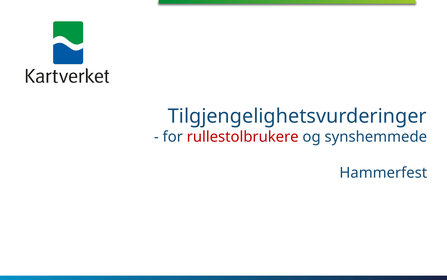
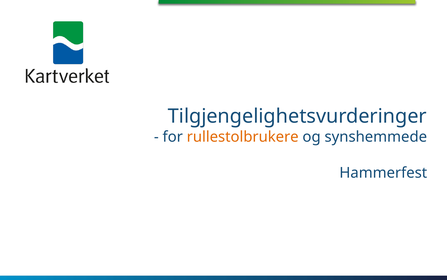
rullestolbrukere colour: red -> orange (243, 137)
